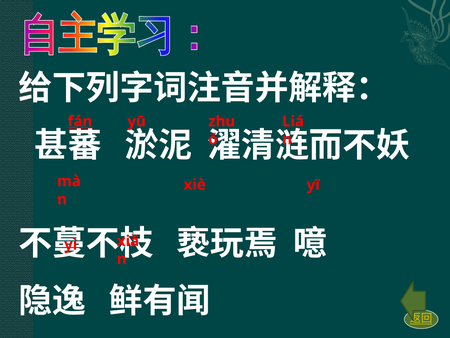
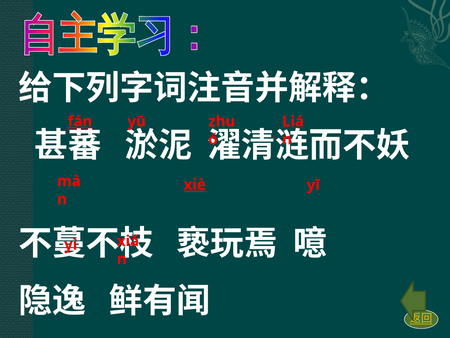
xiè underline: none -> present (195, 185)
